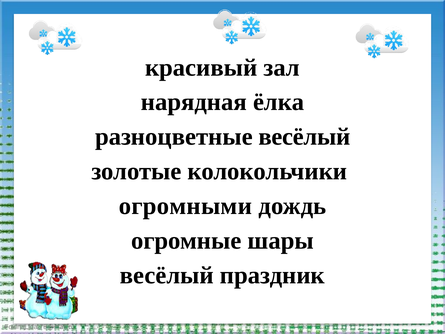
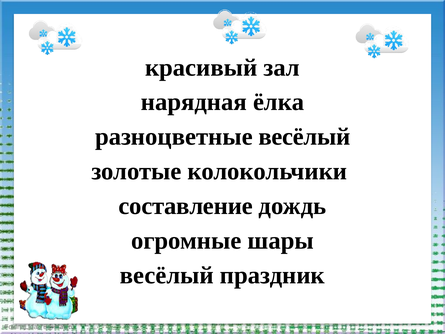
огромными: огромными -> составление (186, 206)
